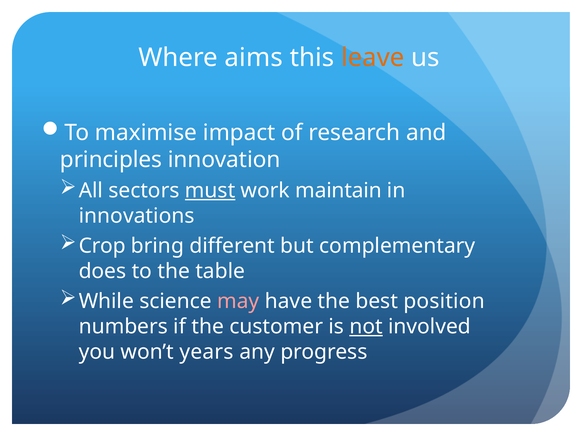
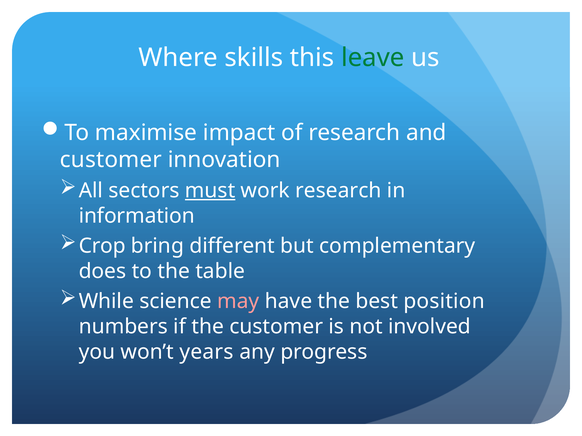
aims: aims -> skills (254, 58)
leave colour: orange -> green (373, 58)
principles: principles -> customer (111, 160)
work maintain: maintain -> research (338, 191)
innovations: innovations -> information (137, 216)
not underline: present -> none (366, 327)
